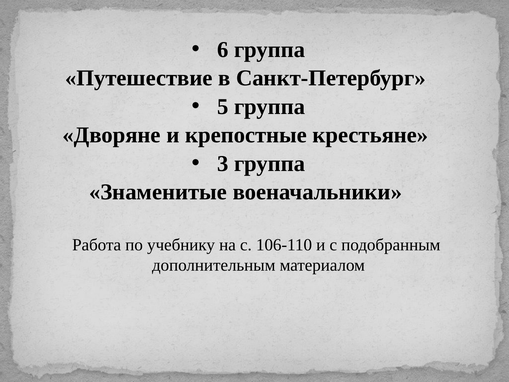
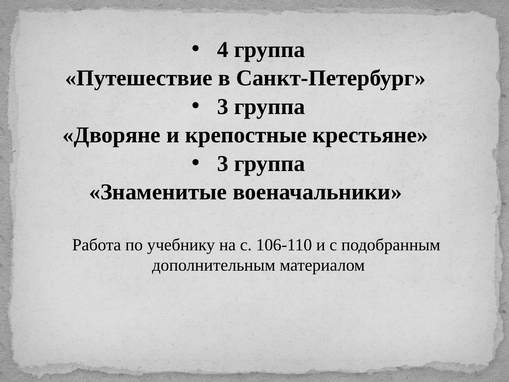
6: 6 -> 4 (223, 50)
5: 5 -> 3 (223, 107)
